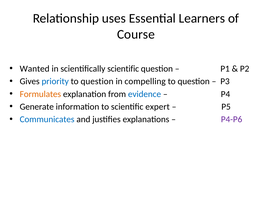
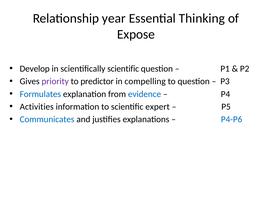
uses: uses -> year (114, 18)
Learners: Learners -> Thinking (202, 18)
Course: Course -> Expose (136, 34)
Wanted: Wanted -> Develop (35, 69)
priority colour: blue -> purple (55, 81)
question: question -> predictor (97, 81)
Formulates colour: orange -> blue (40, 94)
Generate: Generate -> Activities (37, 107)
P4-P6 colour: purple -> blue (232, 119)
